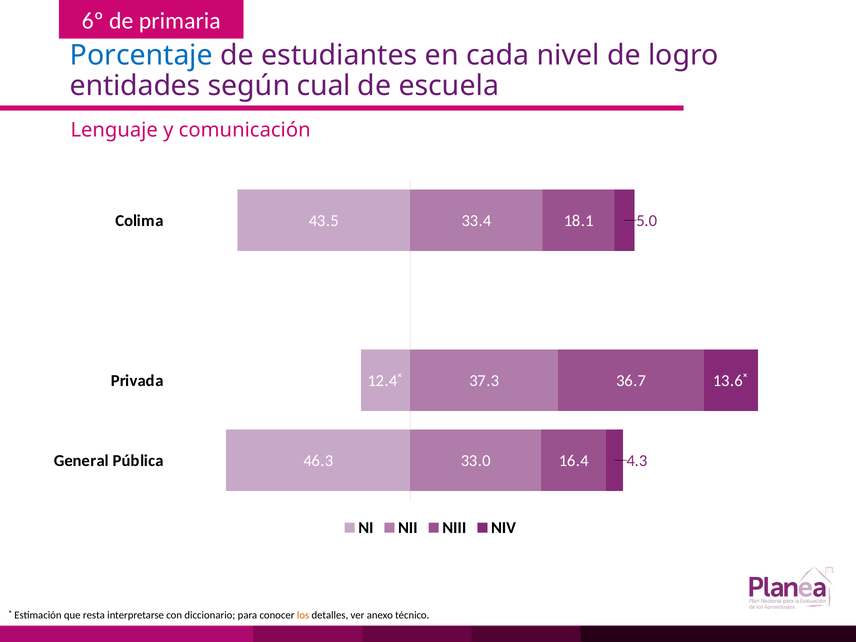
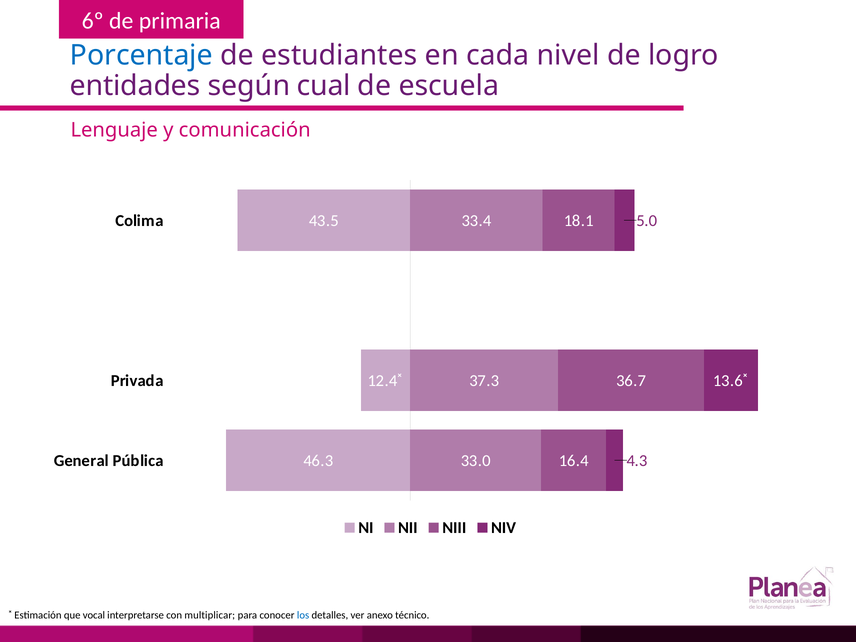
resta: resta -> vocal (94, 615)
diccionario: diccionario -> multiplicar (210, 615)
los colour: orange -> blue (303, 615)
